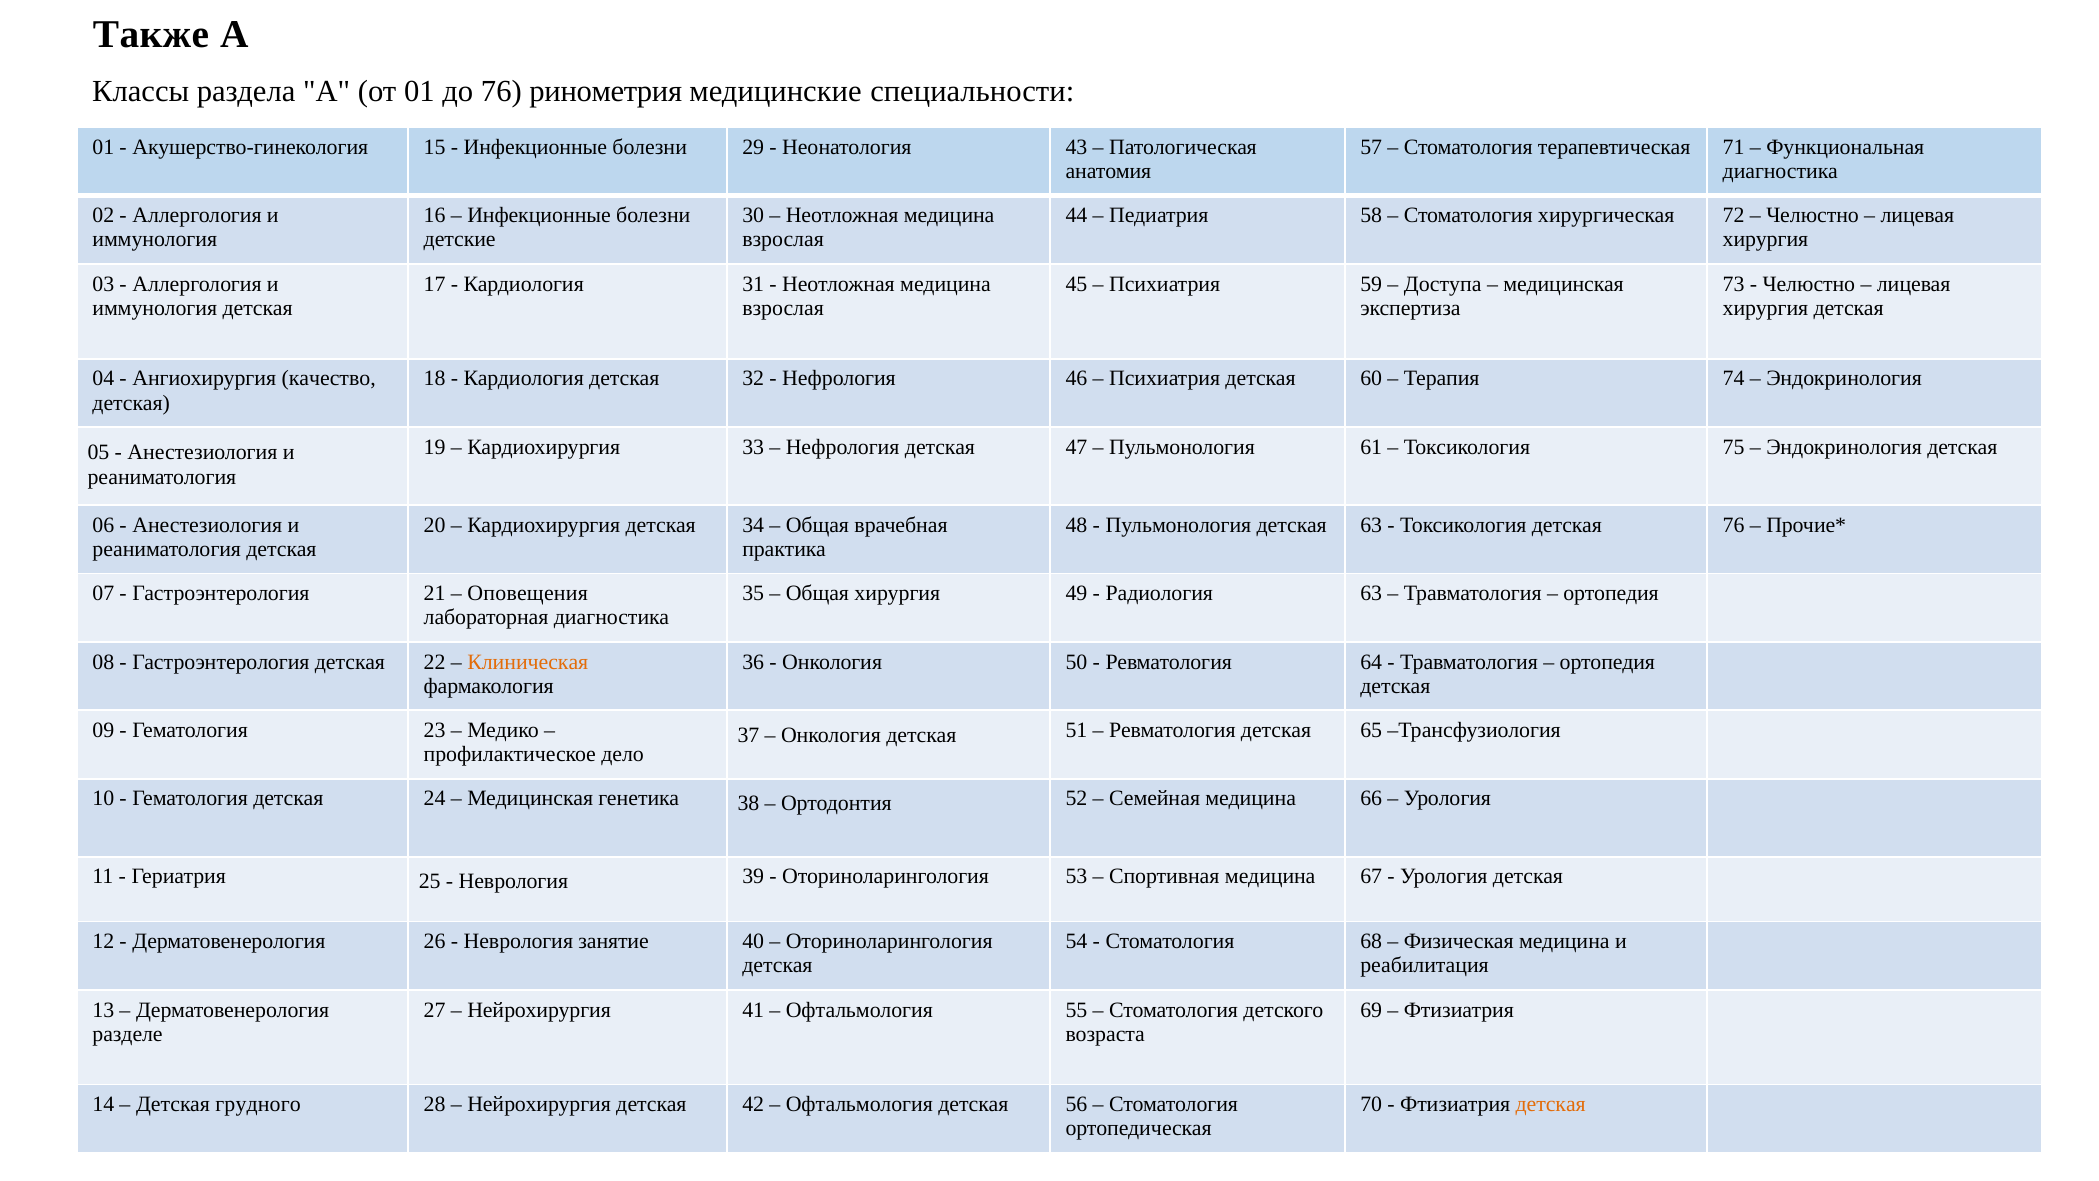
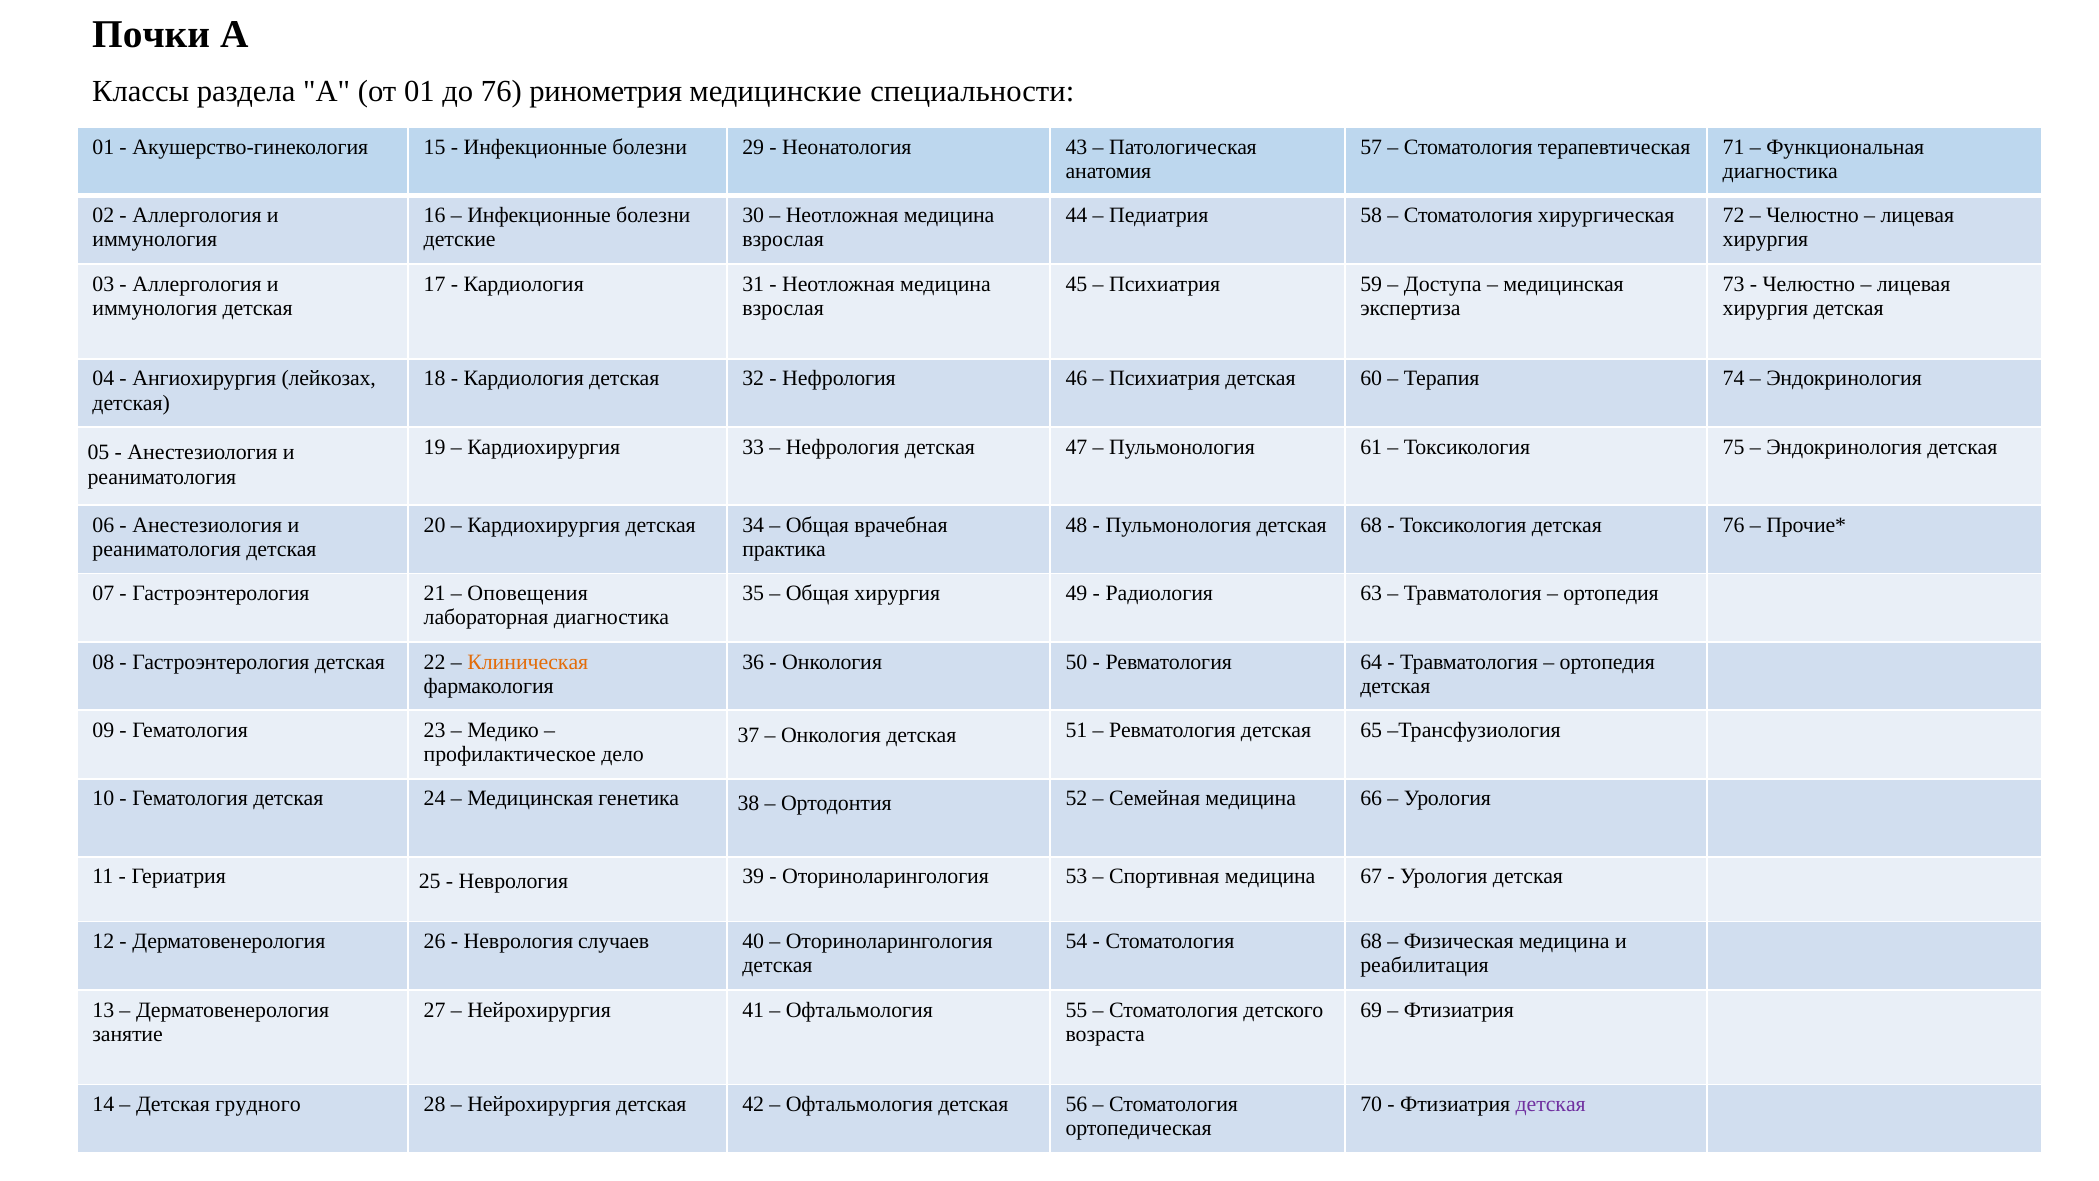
Также: Также -> Почки (151, 34)
качество: качество -> лейкозах (329, 379)
детская 63: 63 -> 68 (1371, 525)
занятие: занятие -> случаев (614, 941)
разделе: разделе -> занятие (128, 1034)
детская colour: orange -> purple (1551, 1104)
